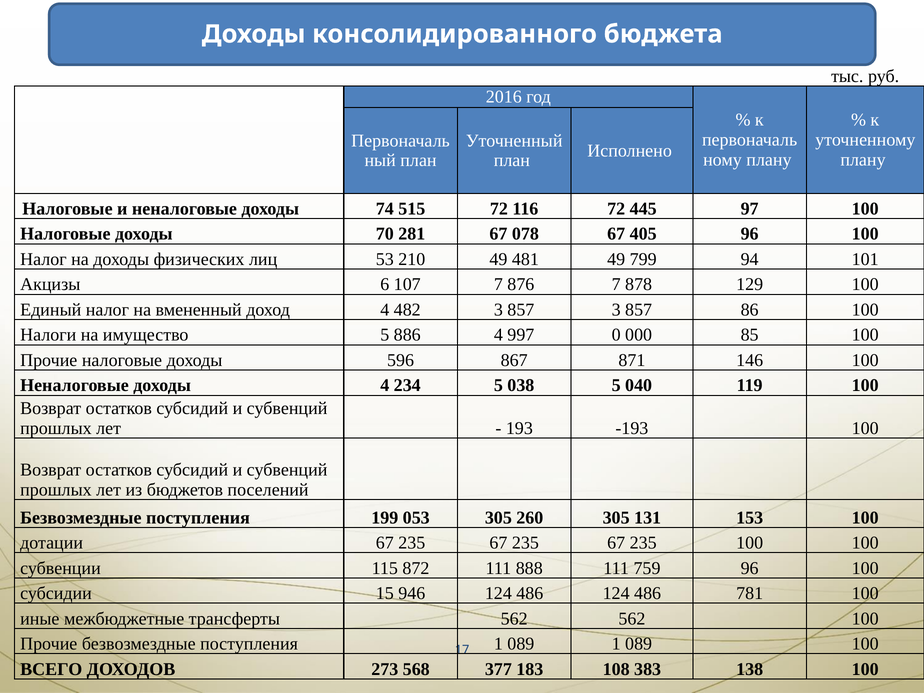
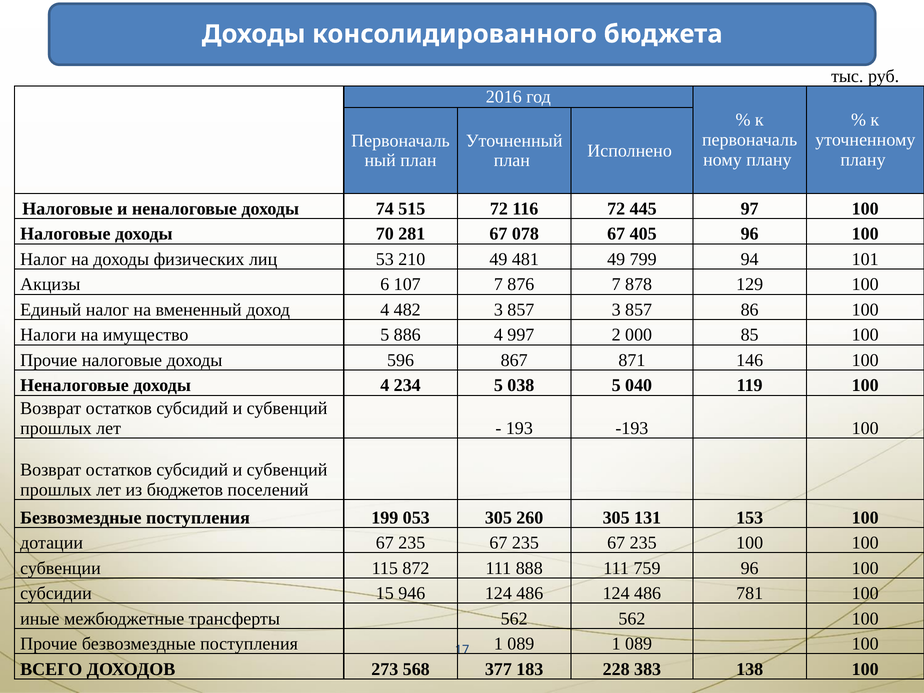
0: 0 -> 2 (616, 335)
108: 108 -> 228 (616, 669)
